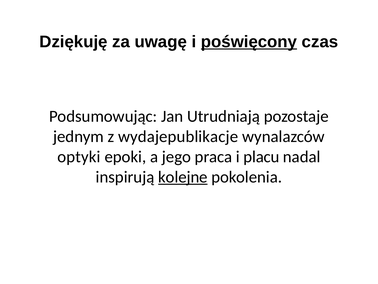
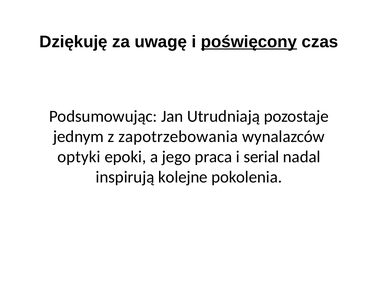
wydajepublikacje: wydajepublikacje -> zapotrzebowania (178, 136)
placu: placu -> serial (261, 156)
kolejne underline: present -> none (183, 177)
